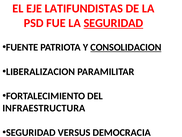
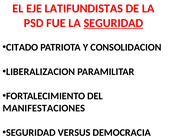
FUENTE: FUENTE -> CITADO (22, 47)
CONSOLIDACION underline: present -> none (126, 47)
INFRAESTRUCTURA: INFRAESTRUCTURA -> MANIFESTACIONES (44, 108)
